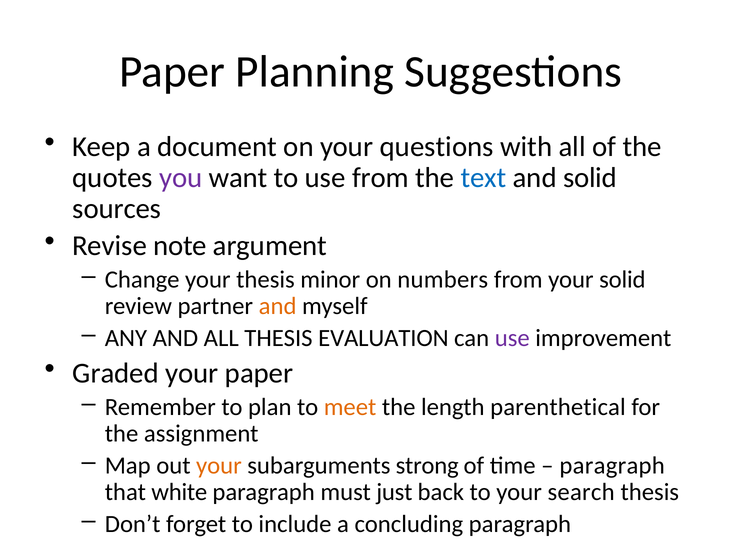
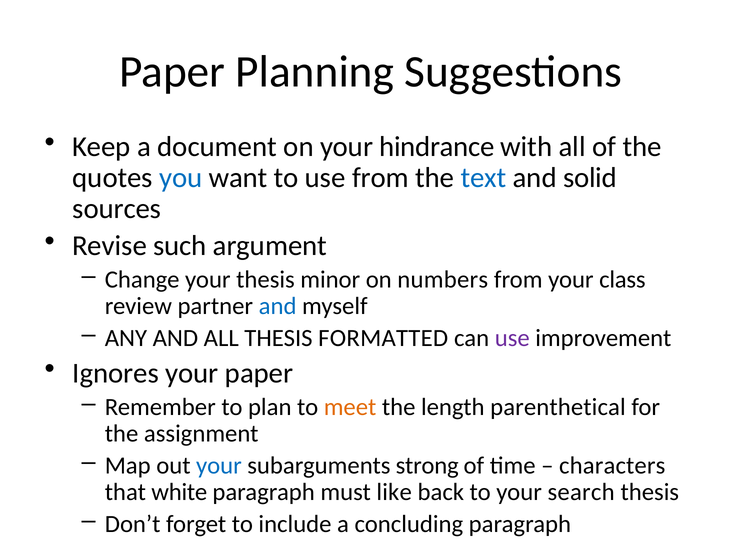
questions: questions -> hindrance (437, 147)
you colour: purple -> blue (181, 178)
note: note -> such (180, 246)
your solid: solid -> class (622, 280)
and colour: orange -> blue (278, 306)
EVALUATION: EVALUATION -> FORMATTED (383, 338)
Graded: Graded -> Ignores (116, 374)
your colour: orange -> blue (219, 466)
paragraph: paragraph -> characters (612, 466)
just: just -> like (394, 493)
